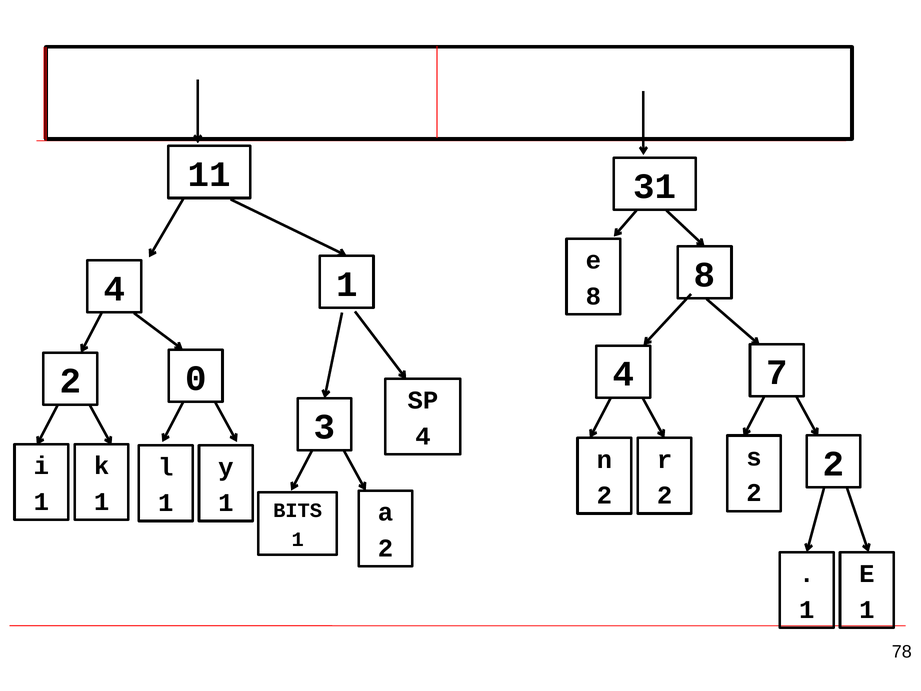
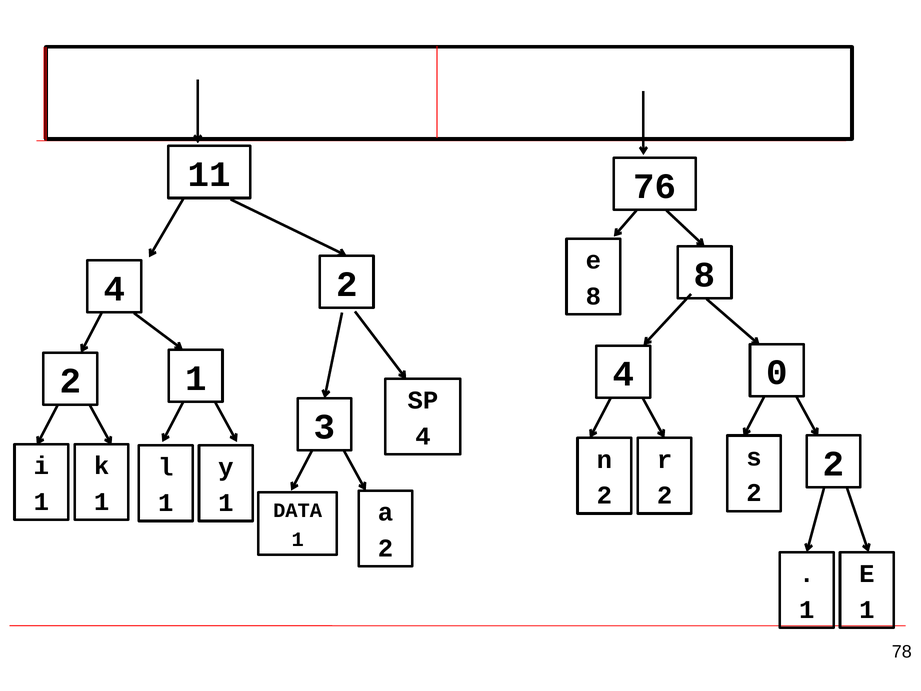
31: 31 -> 76 (655, 186)
4 1: 1 -> 2 (347, 284)
7: 7 -> 0 (777, 372)
2 0: 0 -> 1 (196, 378)
BITS: BITS -> DATA (298, 510)
